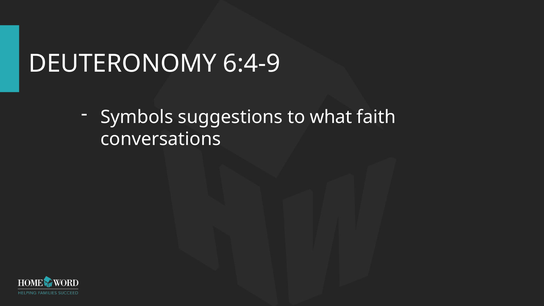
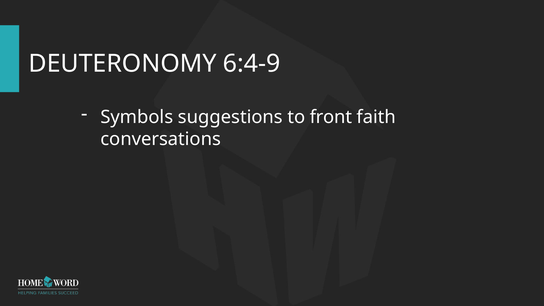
what: what -> front (331, 117)
